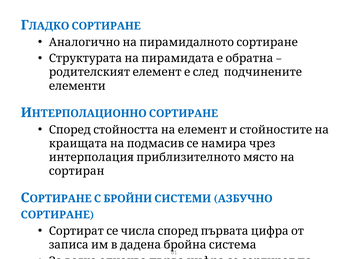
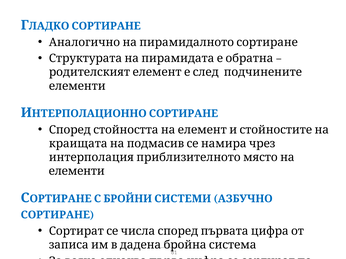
сортиран: сортиран -> елементи (77, 172)
